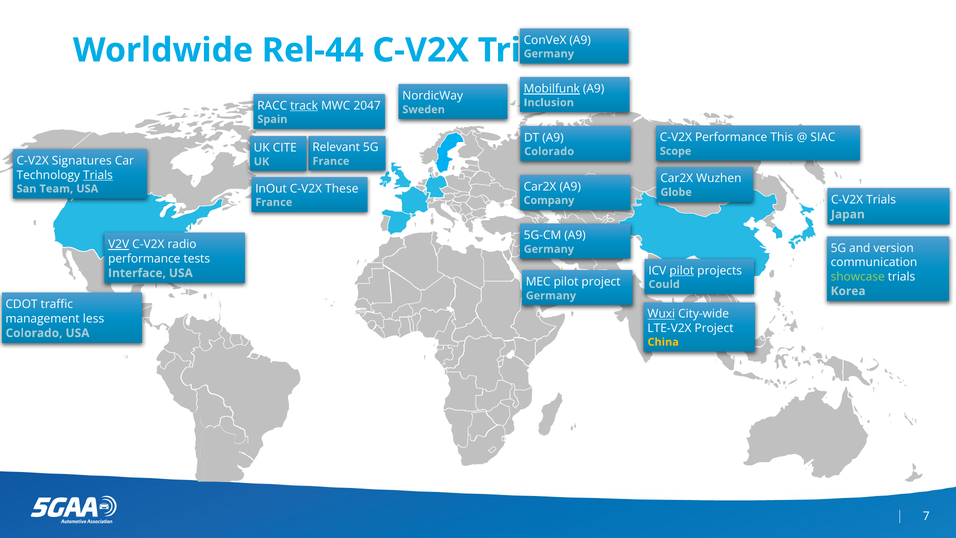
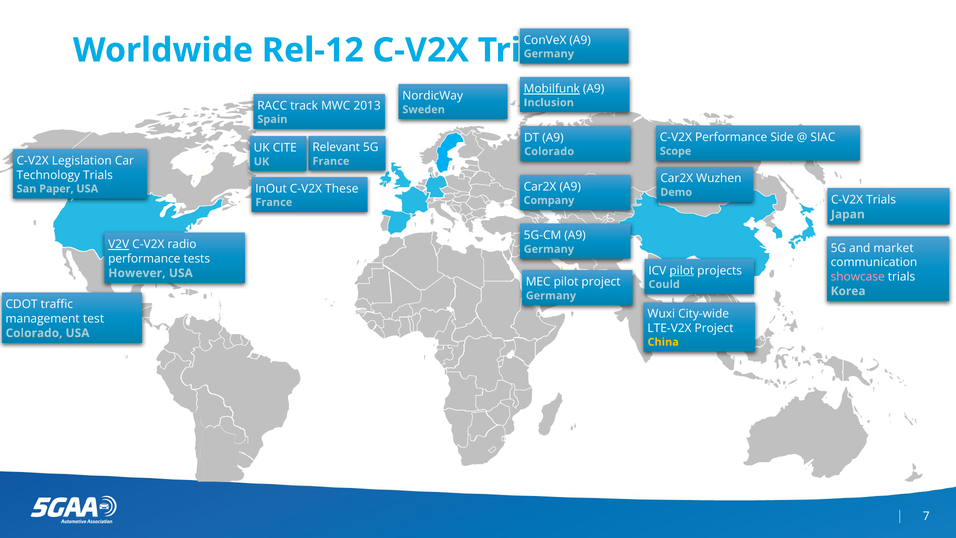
Rel-44: Rel-44 -> Rel-12 (313, 50)
track underline: present -> none (304, 106)
2047: 2047 -> 2013 (367, 106)
This: This -> Side (782, 137)
Signatures: Signatures -> Legislation (82, 161)
Trials underline: present -> none (98, 175)
Team: Team -> Paper (56, 189)
Globe: Globe -> Demo (676, 192)
version: version -> market (894, 248)
Interface: Interface -> However (137, 273)
showcase colour: light green -> pink (858, 277)
Wuxi underline: present -> none (661, 314)
less: less -> test (94, 319)
